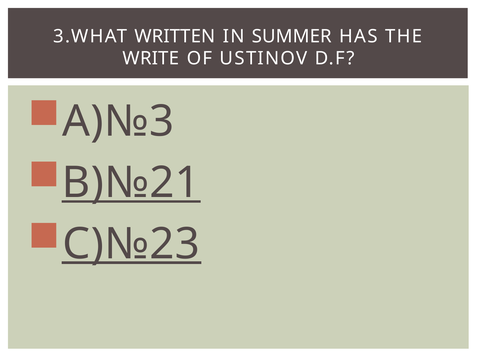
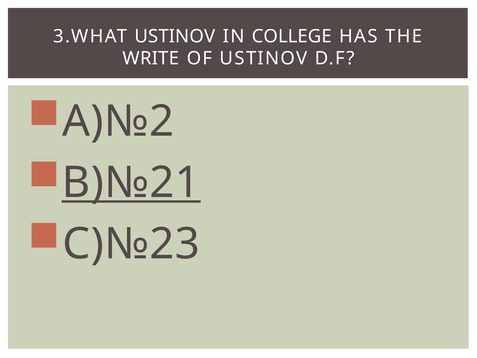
3.WHAT WRITTEN: WRITTEN -> USTINOV (175, 36)
SUMMER: SUMMER -> COLLEGE (292, 36)
А)№3: А)№3 -> А)№2 (118, 121)
С)№23 underline: present -> none (131, 244)
